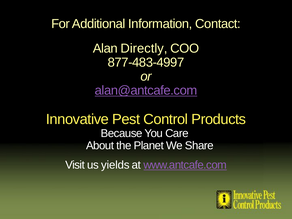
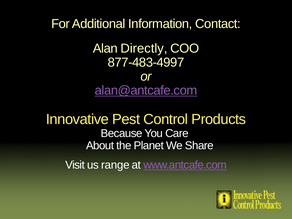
yields: yields -> range (115, 165)
